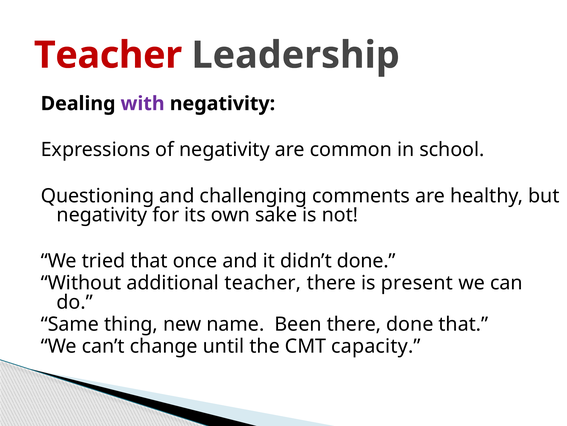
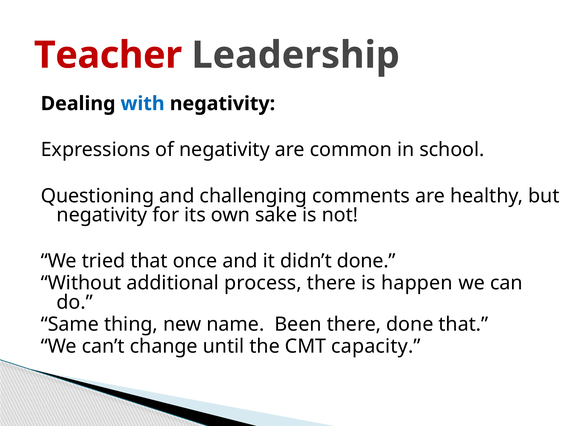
with colour: purple -> blue (143, 103)
additional teacher: teacher -> process (263, 283)
present: present -> happen (417, 283)
